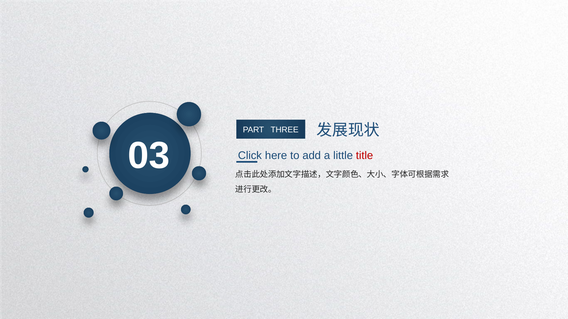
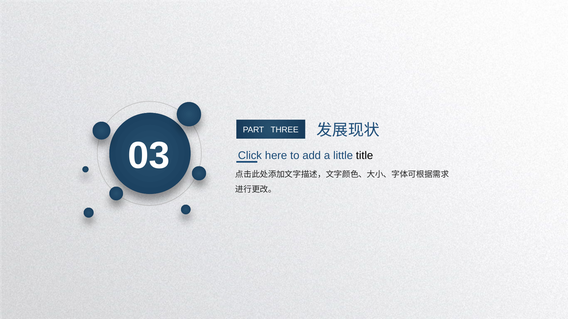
title colour: red -> black (365, 156)
